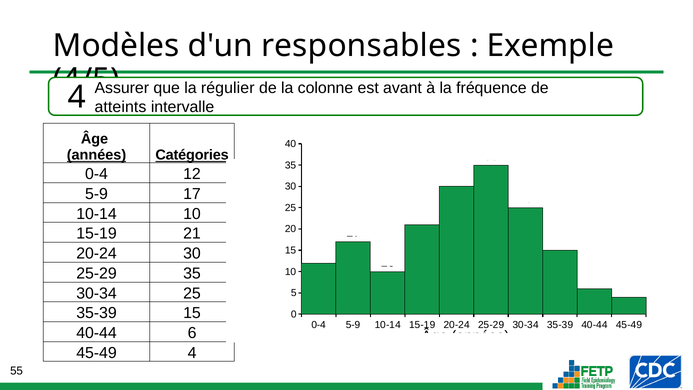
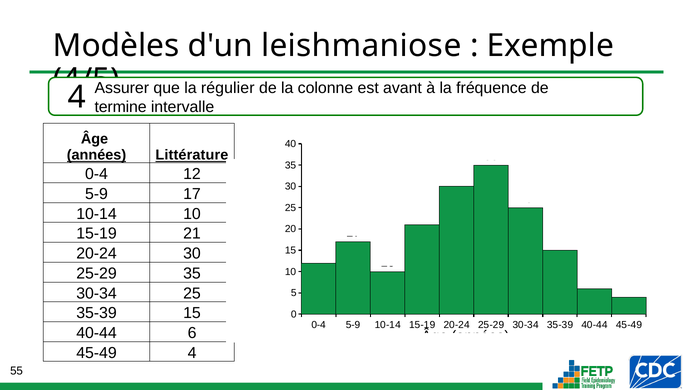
responsables: responsables -> leishmaniose (361, 46)
atteints: atteints -> termine (121, 107)
Catégories: Catégories -> Littérature (192, 155)
